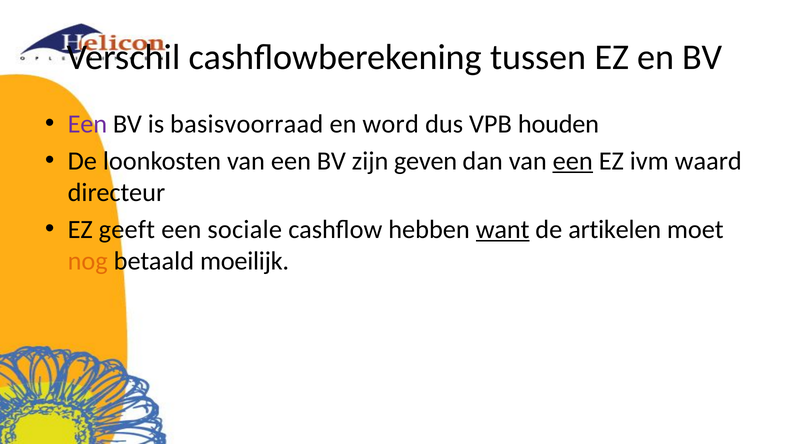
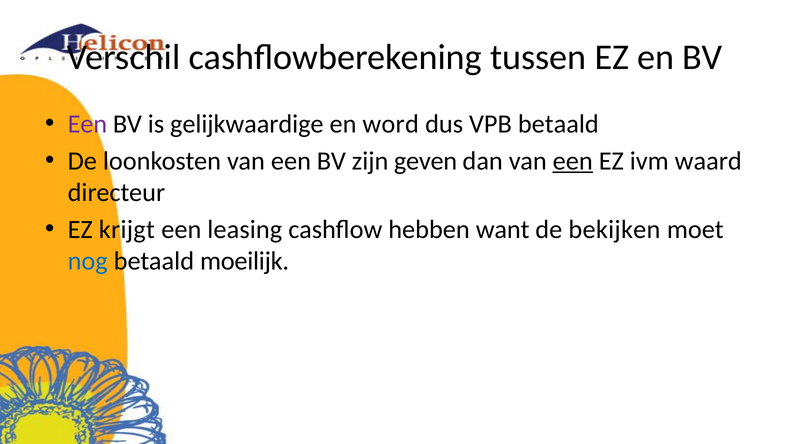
basisvoorraad: basisvoorraad -> gelijkwaardige (247, 124)
VPB houden: houden -> betaald (558, 124)
geeft: geeft -> krijgt (127, 230)
sociale: sociale -> leasing (245, 230)
want underline: present -> none (503, 230)
artikelen: artikelen -> bekijken (614, 230)
nog colour: orange -> blue (88, 261)
